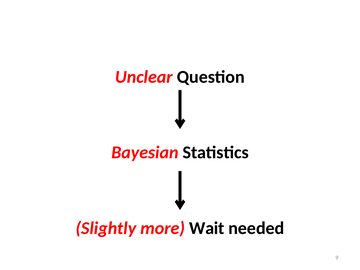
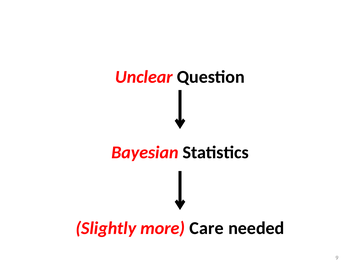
Wait: Wait -> Care (207, 228)
